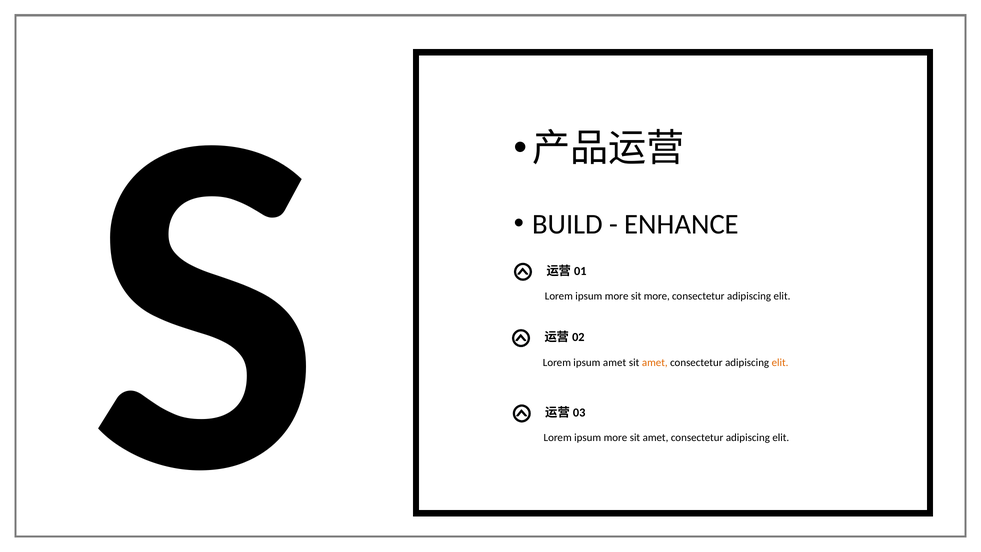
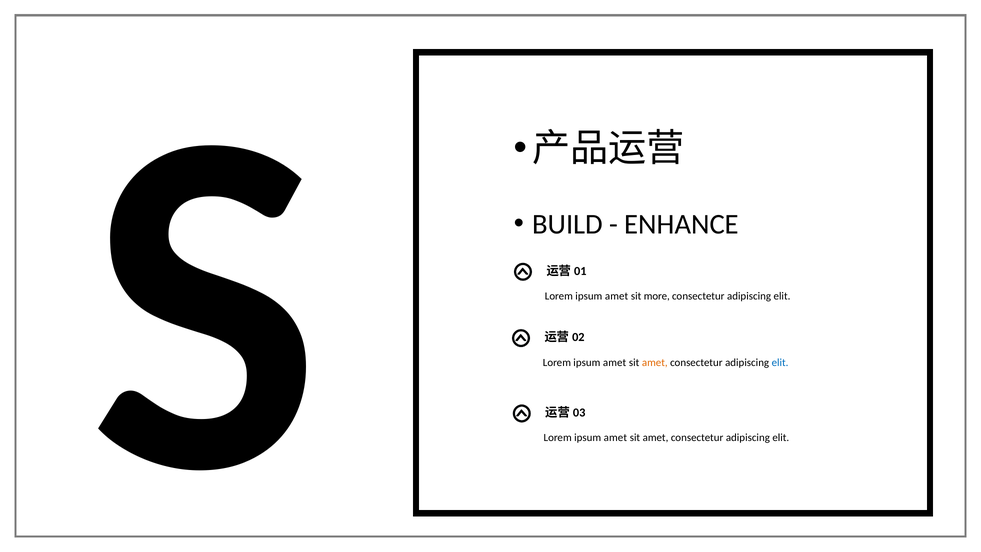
more: more -> amet (617, 296)
elit colour: orange -> blue (780, 362)
more: more -> amet (615, 438)
